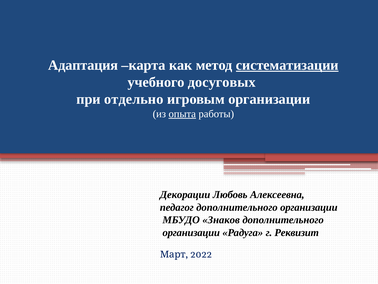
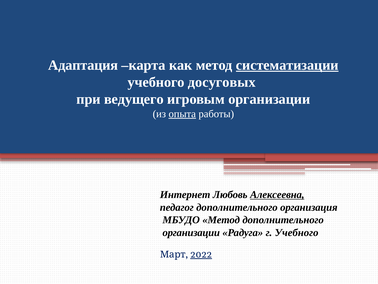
отдельно: отдельно -> ведущего (134, 99)
Декорации: Декорации -> Интернет (185, 194)
Алексеевна underline: none -> present (277, 194)
педагог дополнительного организации: организации -> организация (309, 207)
МБУДО Знаков: Знаков -> Метод (221, 220)
г Реквизит: Реквизит -> Учебного (297, 232)
2022 underline: none -> present (201, 254)
